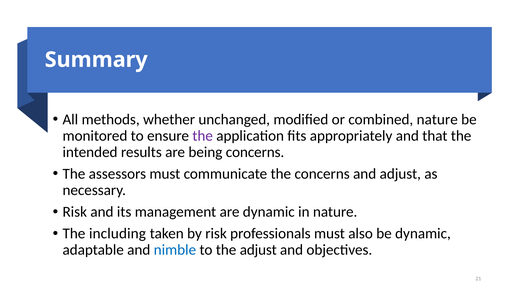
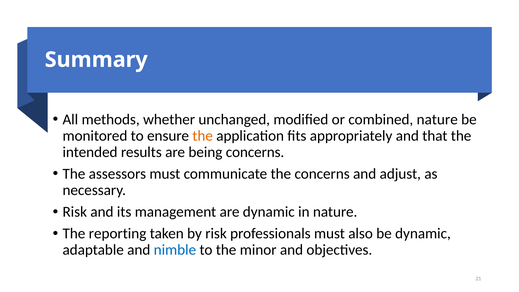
the colour: purple -> orange (203, 136)
including: including -> reporting (118, 234)
the adjust: adjust -> minor (258, 250)
